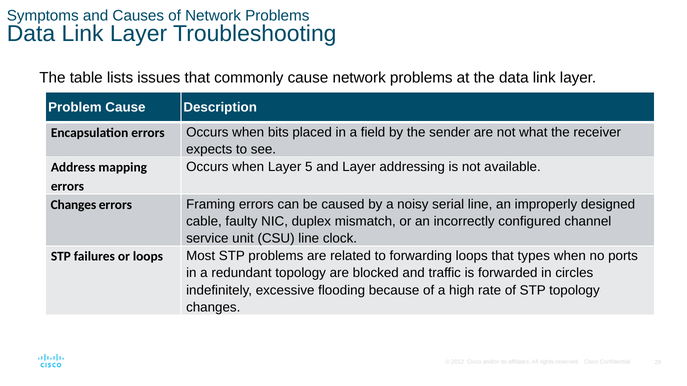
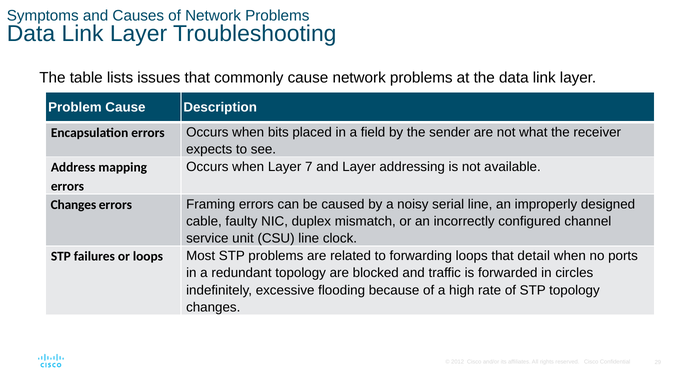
5: 5 -> 7 (309, 167)
types: types -> detail (534, 256)
